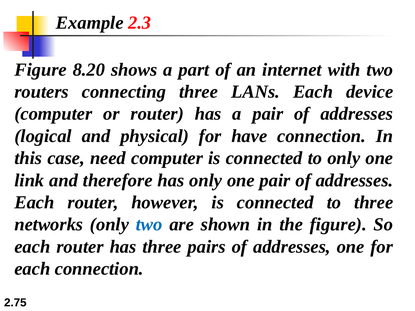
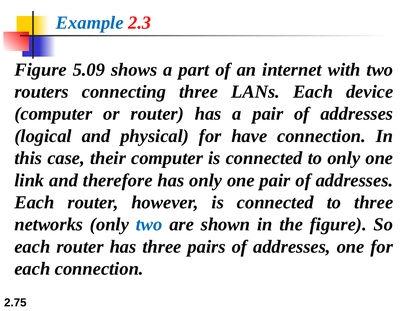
Example colour: black -> blue (90, 23)
8.20: 8.20 -> 5.09 (89, 70)
need: need -> their (108, 158)
